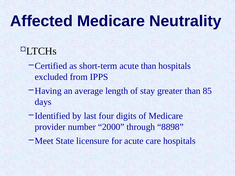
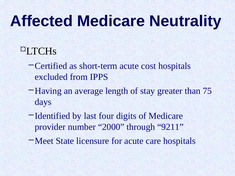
acute than: than -> cost (149, 66)
85: 85 -> 75 (207, 91)
8898: 8898 -> 9211 (170, 127)
